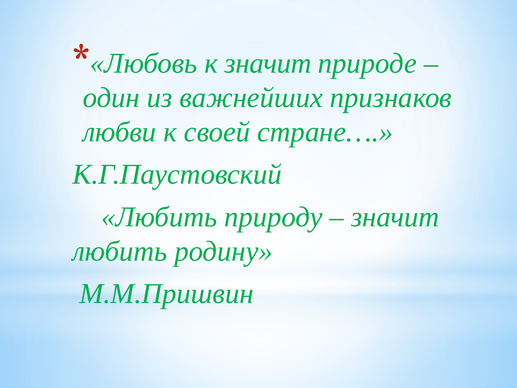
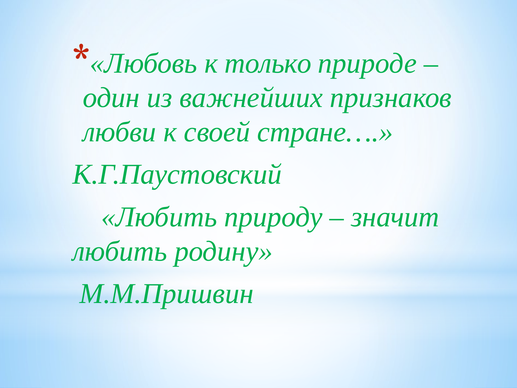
к значит: значит -> только (268, 63)
